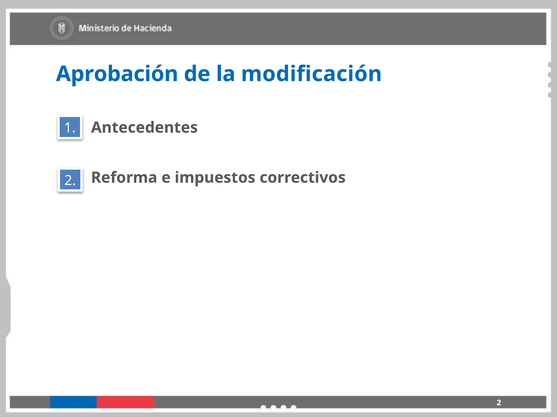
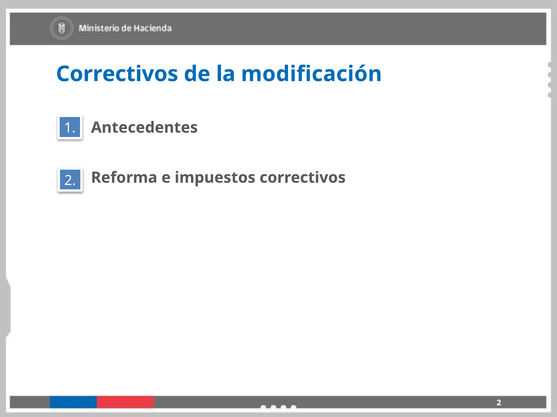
Aprobación: Aprobación -> Correctivos (117, 74)
